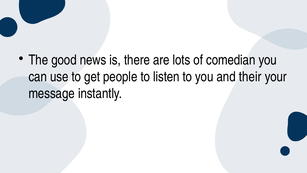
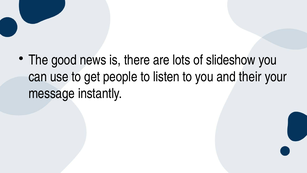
comedian: comedian -> slideshow (231, 60)
